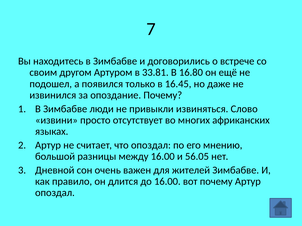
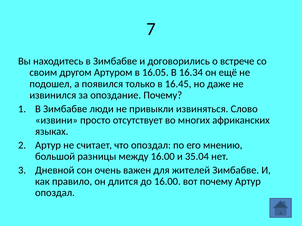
33.81: 33.81 -> 16.05 (155, 73)
16.80: 16.80 -> 16.34 (191, 73)
56.05: 56.05 -> 35.04 (197, 157)
